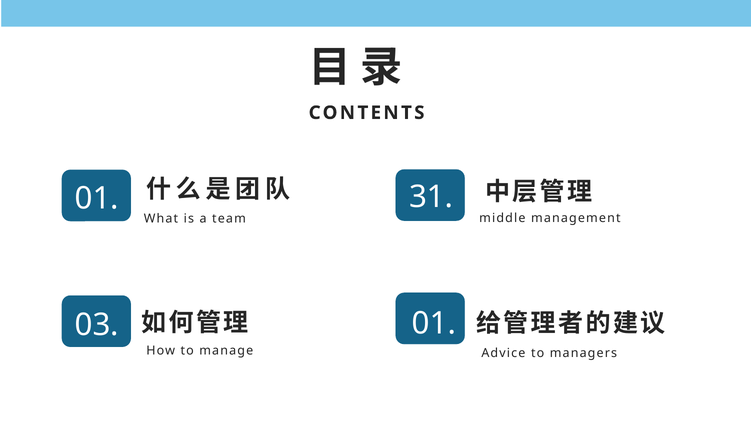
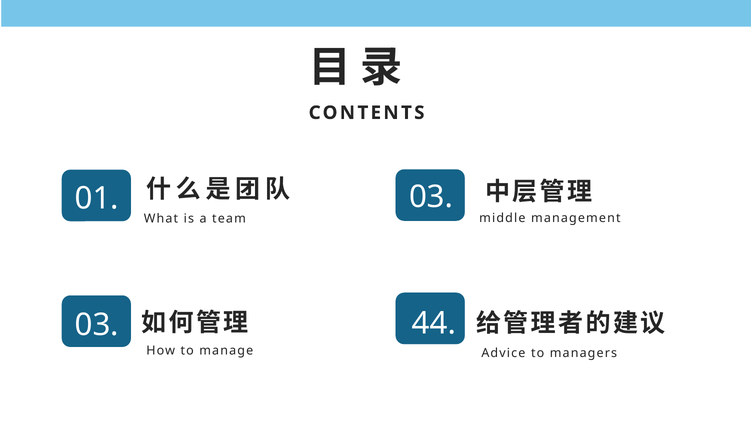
01 31: 31 -> 03 (431, 197)
03 01: 01 -> 44 (434, 324)
